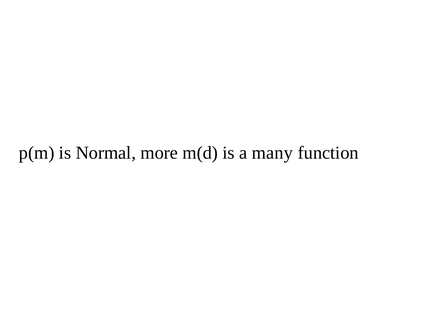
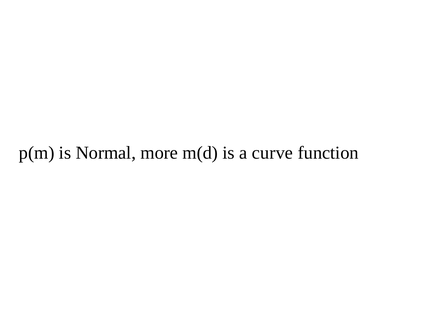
many: many -> curve (272, 153)
